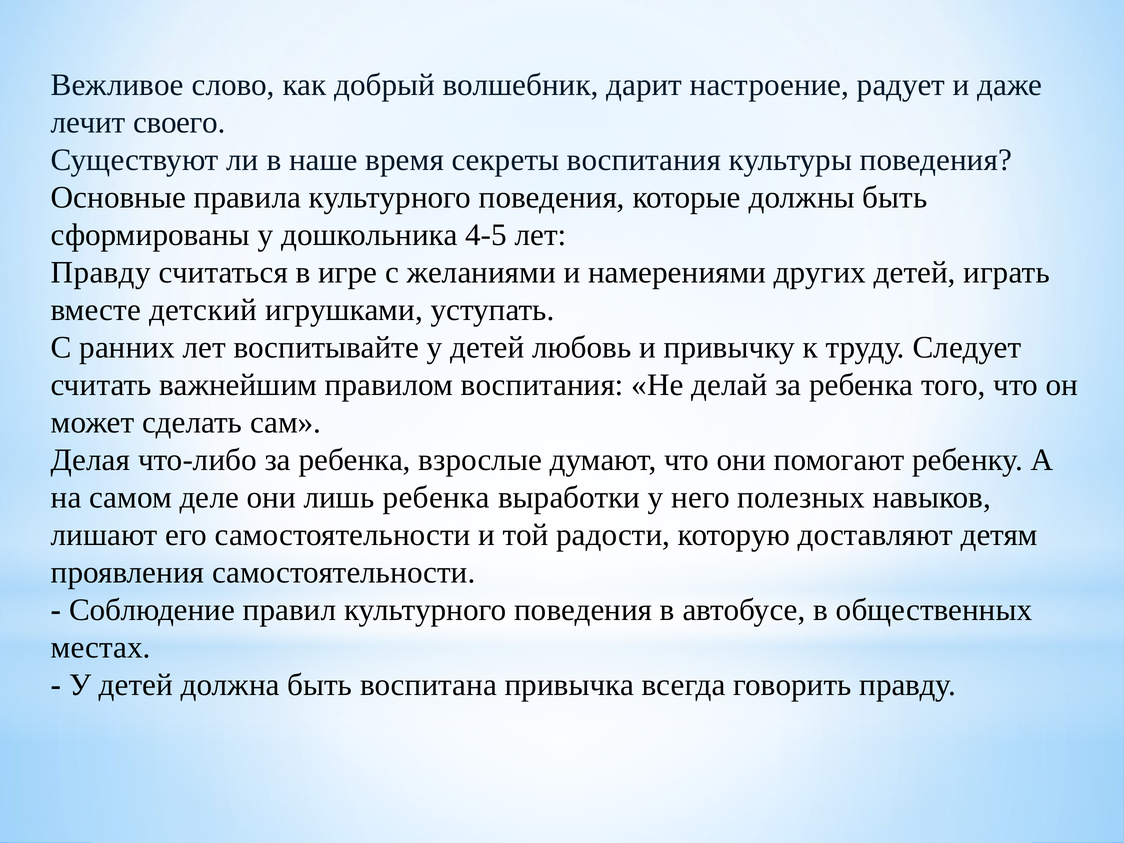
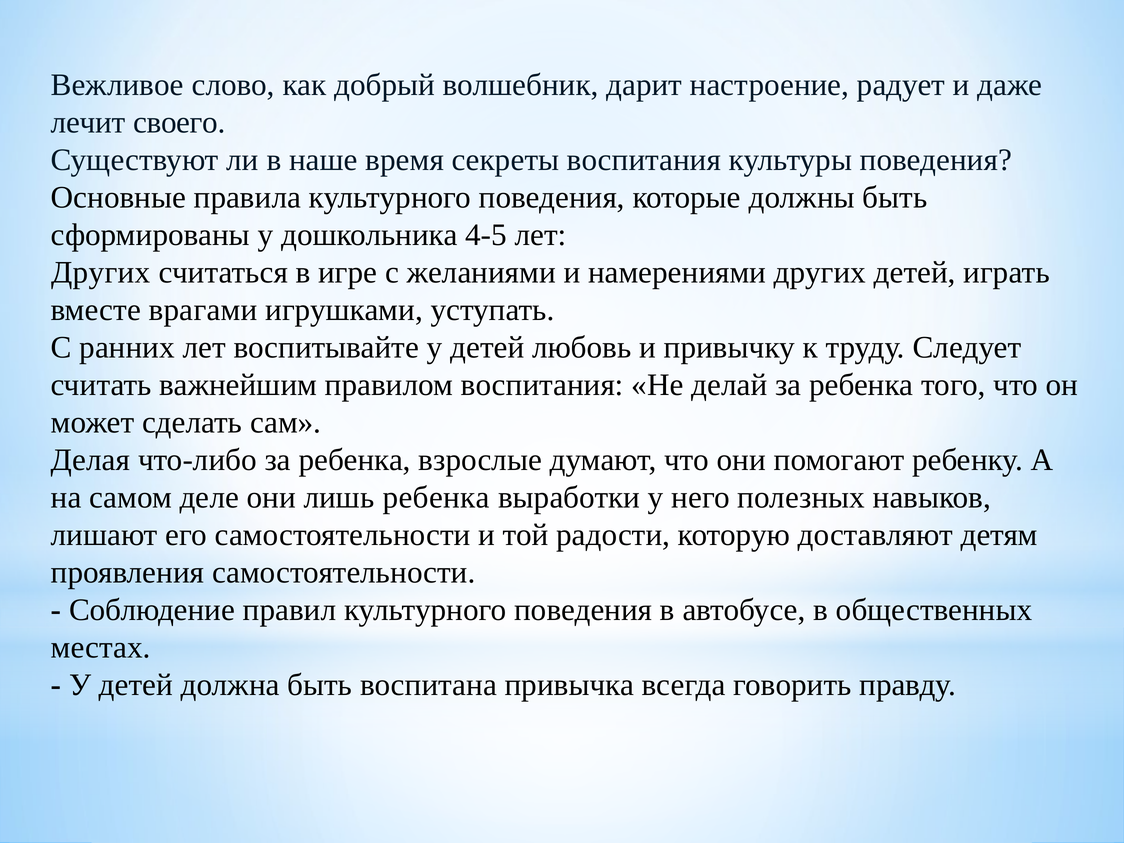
Правду: Правду -> Других (101, 272)
детский: детский -> врагами (203, 310)
